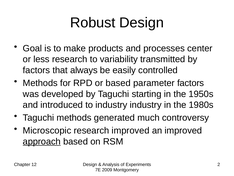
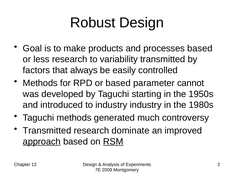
processes center: center -> based (200, 48)
parameter factors: factors -> cannot (191, 83)
Microscopic: Microscopic -> Transmitted (47, 130)
research improved: improved -> dominate (131, 130)
RSM underline: none -> present (113, 141)
